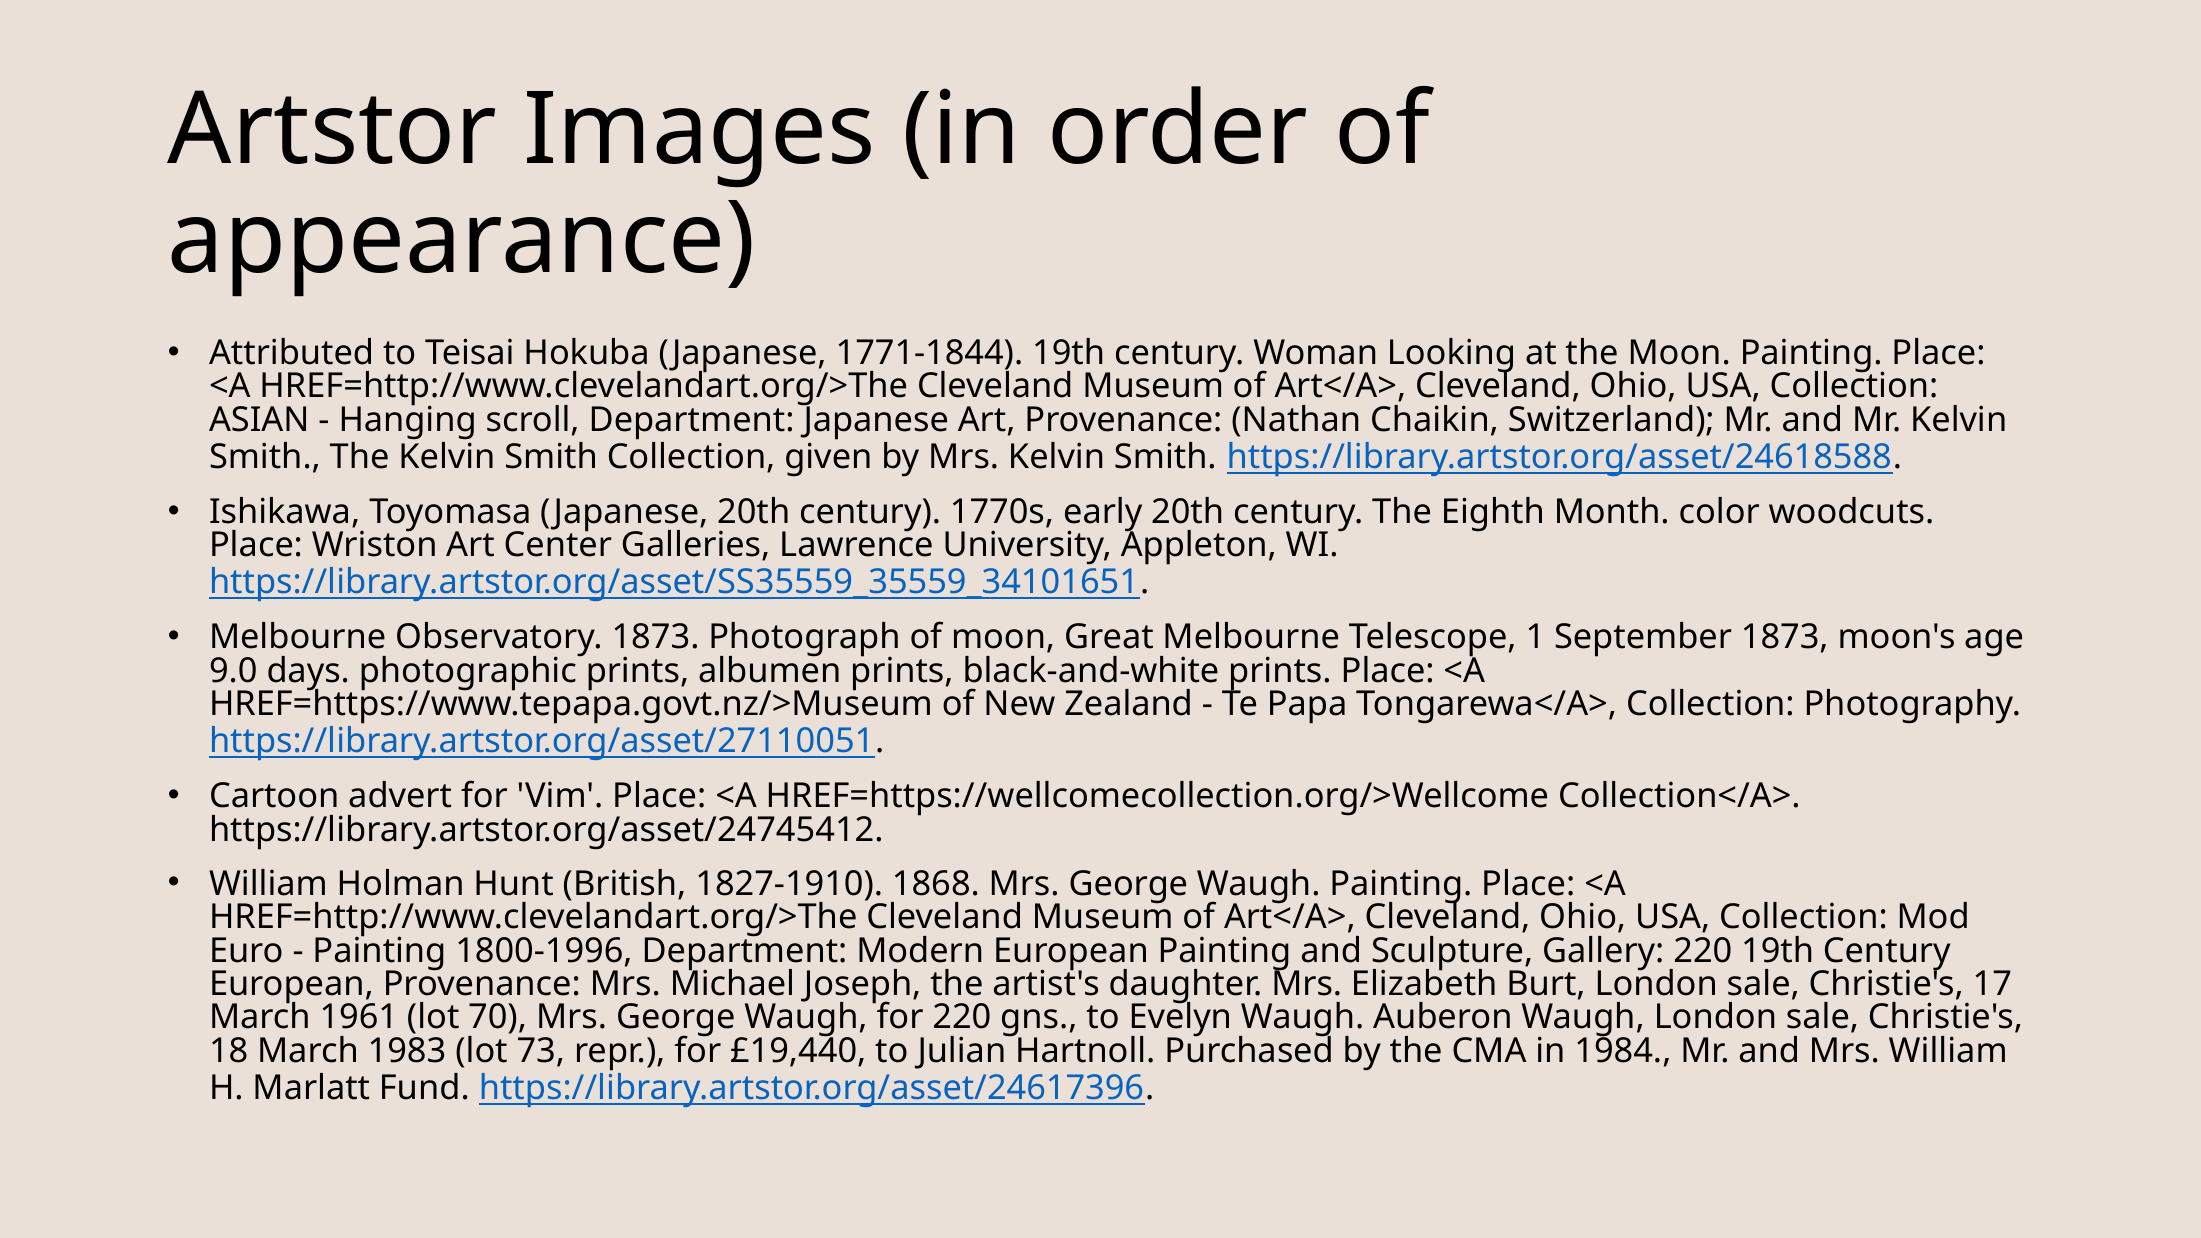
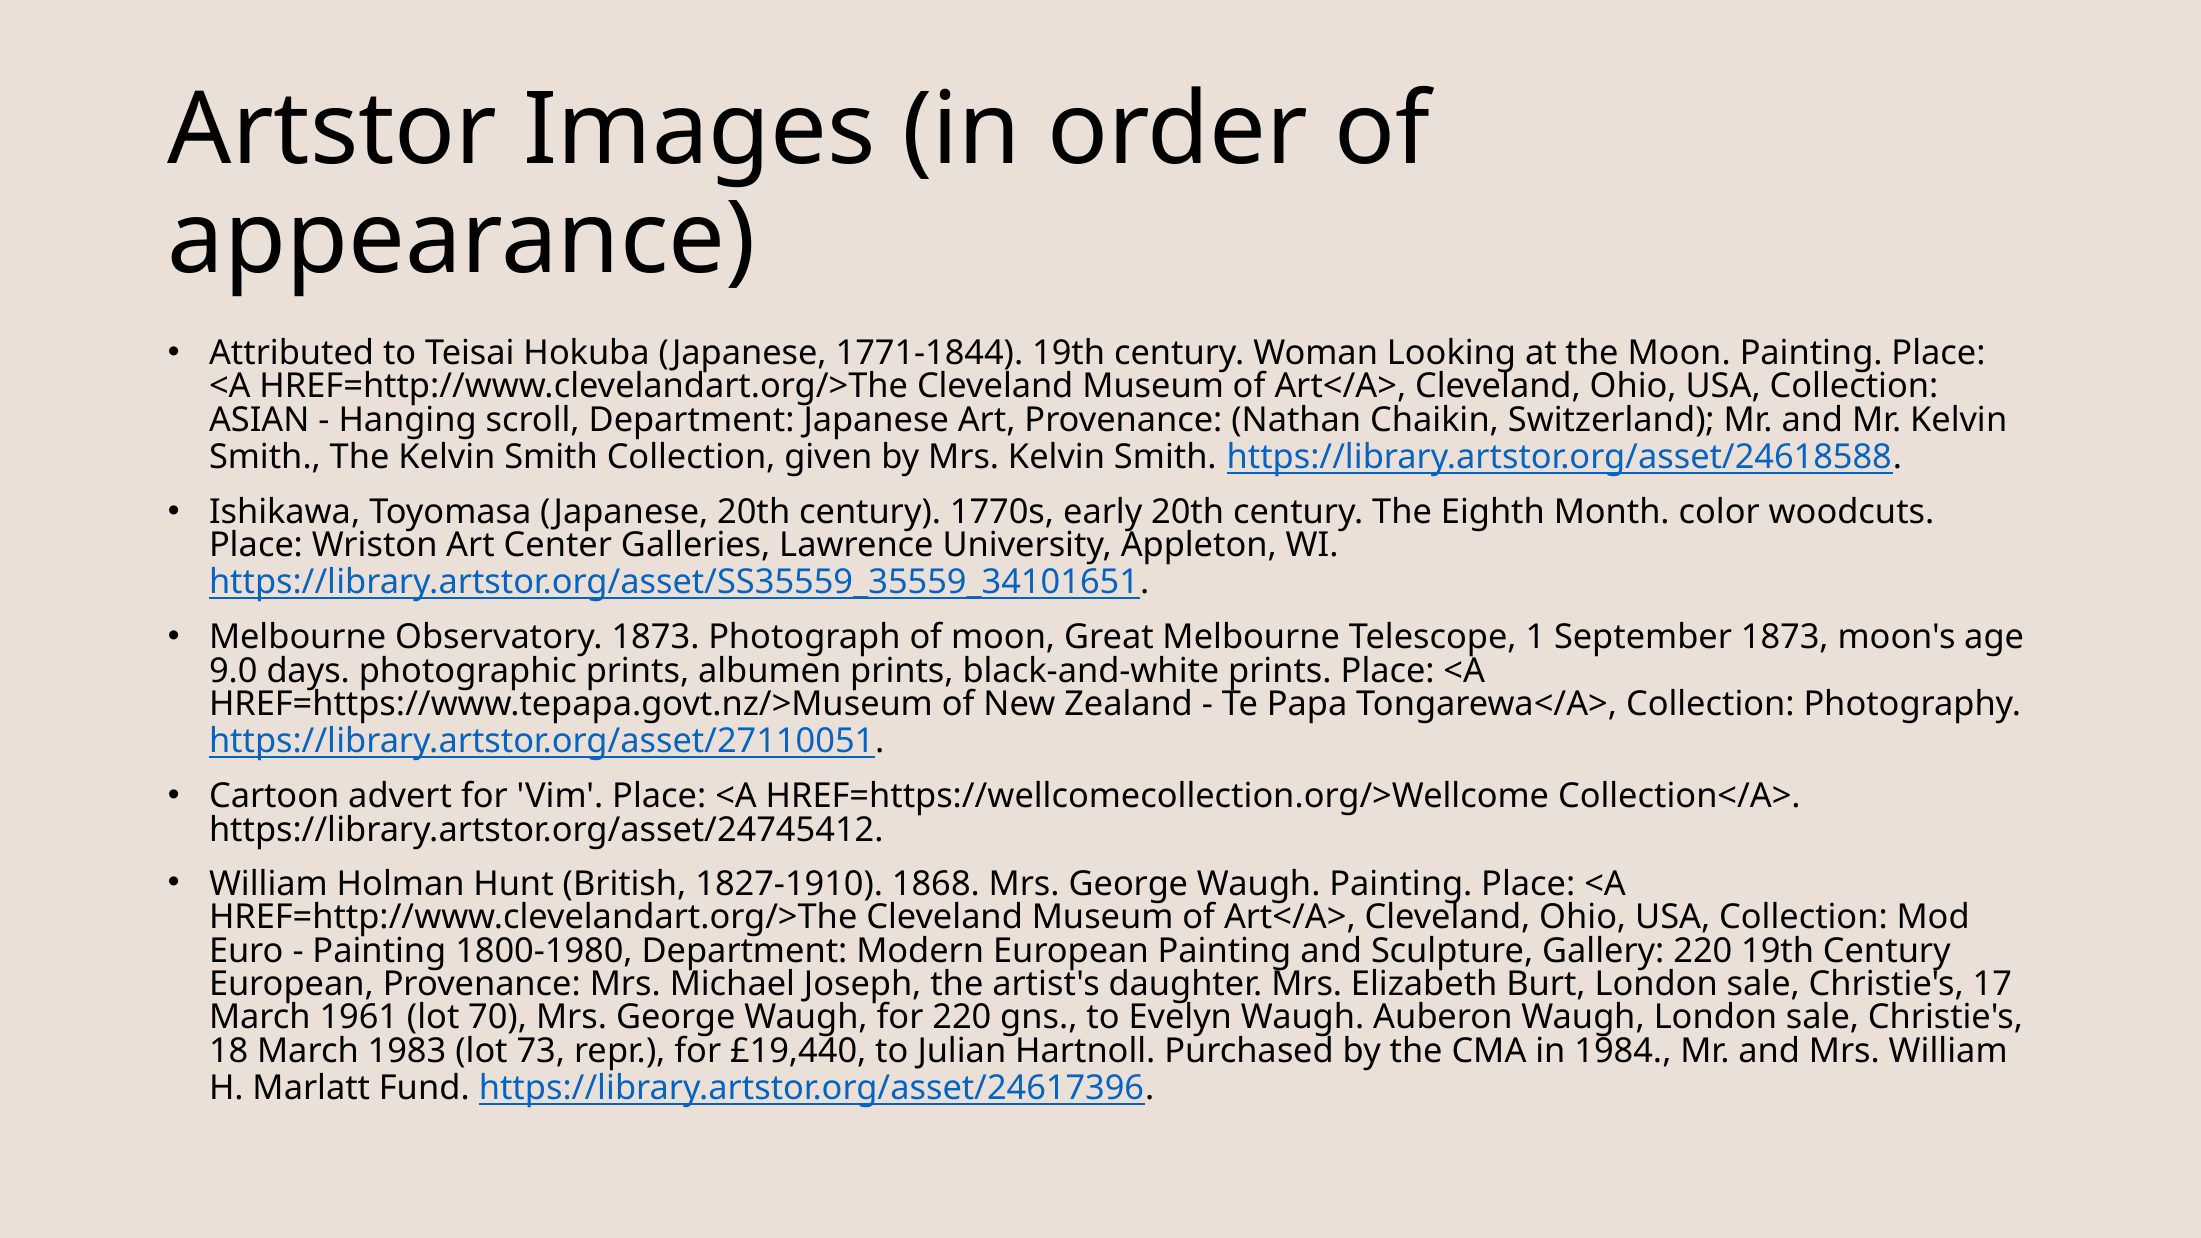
1800-1996: 1800-1996 -> 1800-1980 (544, 951)
